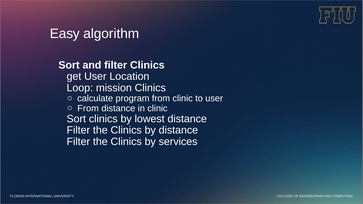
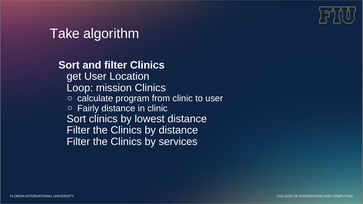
Easy: Easy -> Take (65, 34)
From: From -> Fairly (88, 108)
